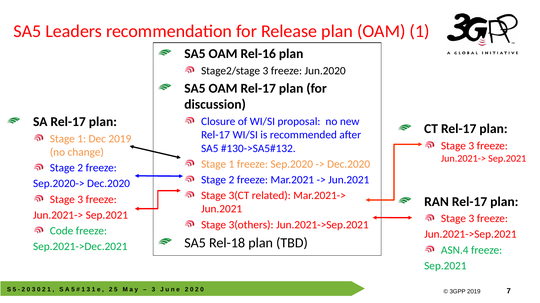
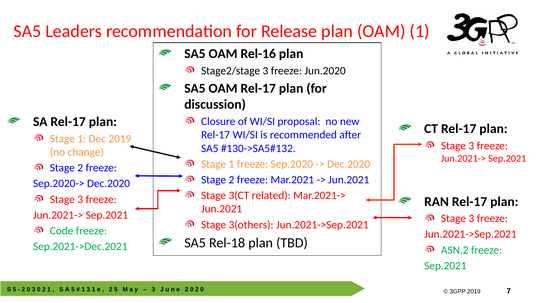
ASN.4: ASN.4 -> ASN.2 (455, 251)
